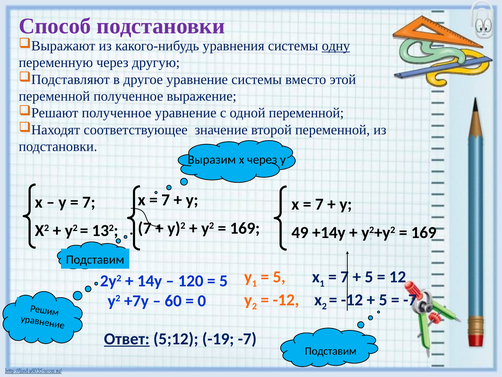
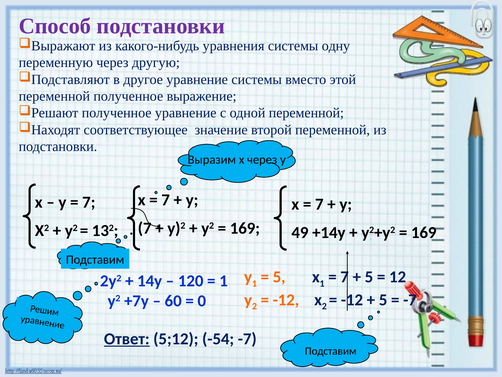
одну underline: present -> none (336, 46)
5: 5 -> 1 (224, 281)
-19: -19 -> -54 (218, 339)
